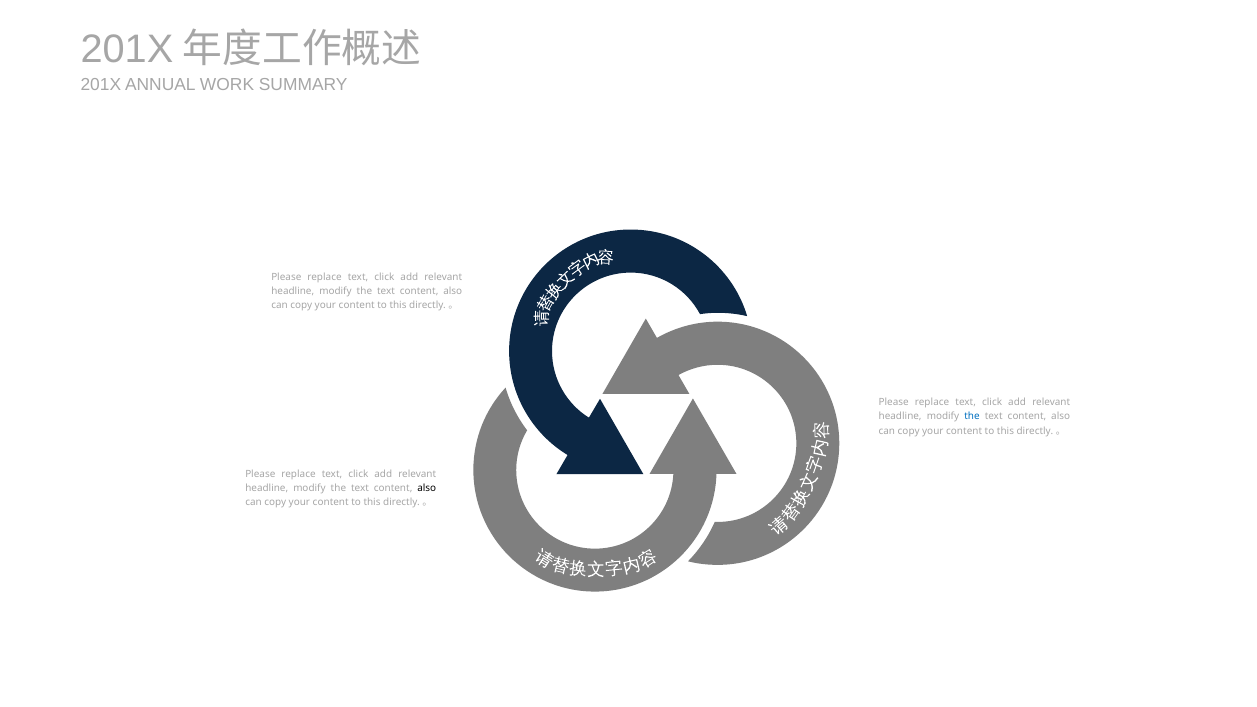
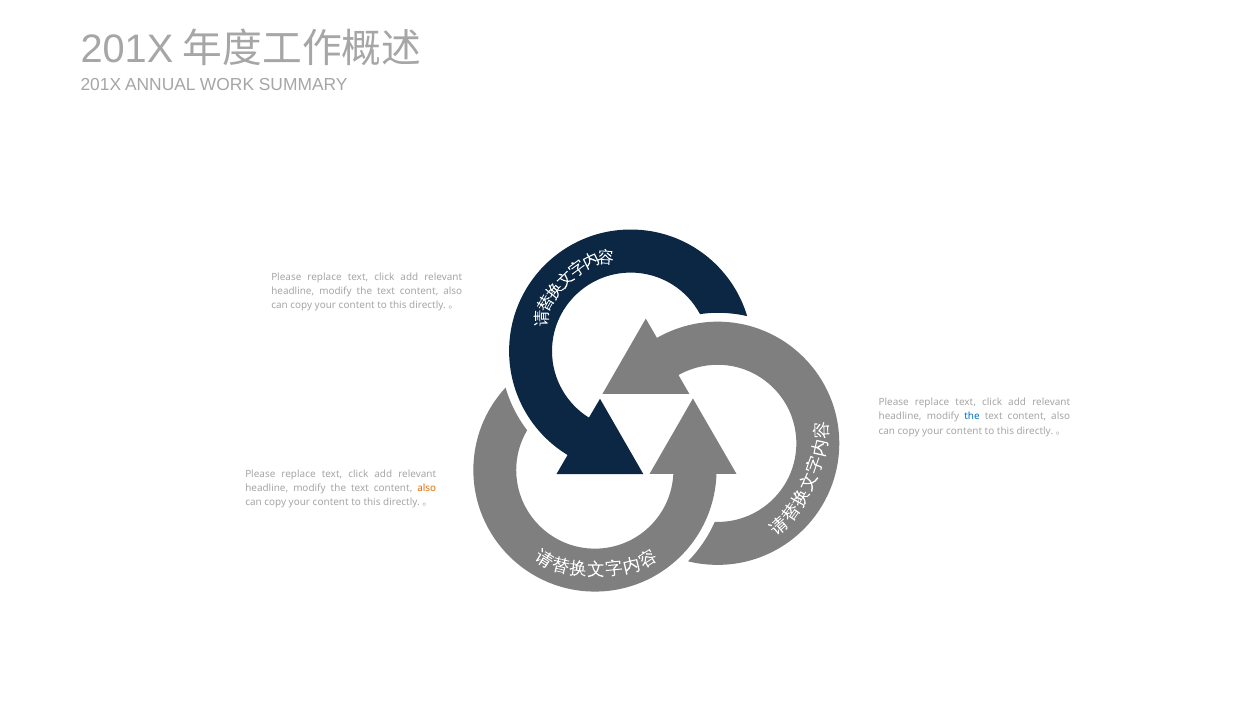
also colour: black -> orange (427, 488)
